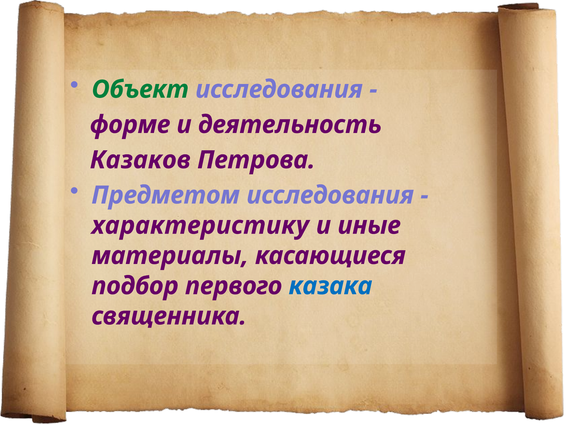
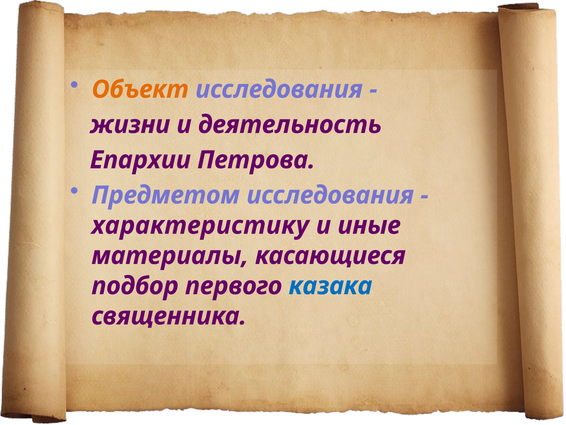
Объект colour: green -> orange (140, 89)
форме: форме -> жизни (130, 125)
Казаков: Казаков -> Епархии (140, 160)
